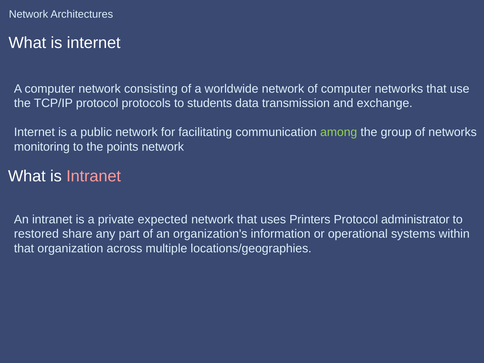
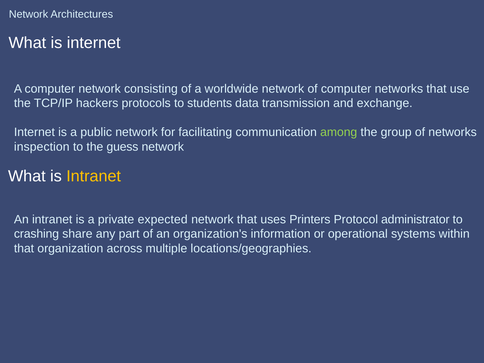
TCP/IP protocol: protocol -> hackers (97, 103)
monitoring: monitoring -> inspection (42, 147)
points: points -> guess (122, 147)
Intranet colour: pink -> yellow (94, 176)
restored: restored -> crashing (36, 234)
